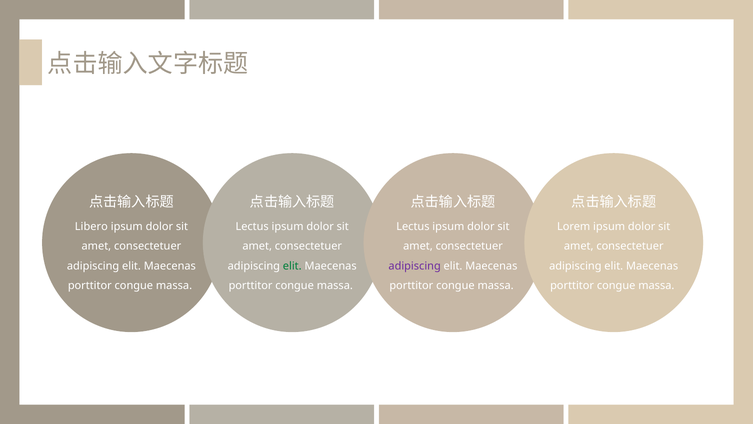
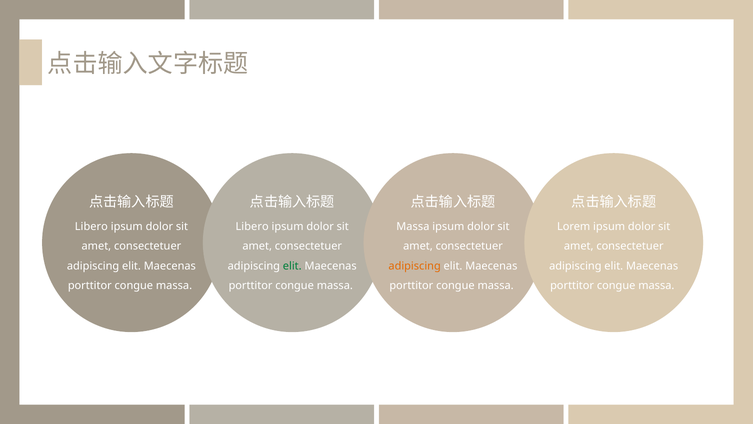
Lectus: Lectus -> Libero (252, 226)
Lectus: Lectus -> Massa (413, 226)
adipiscing colour: purple -> orange (415, 266)
